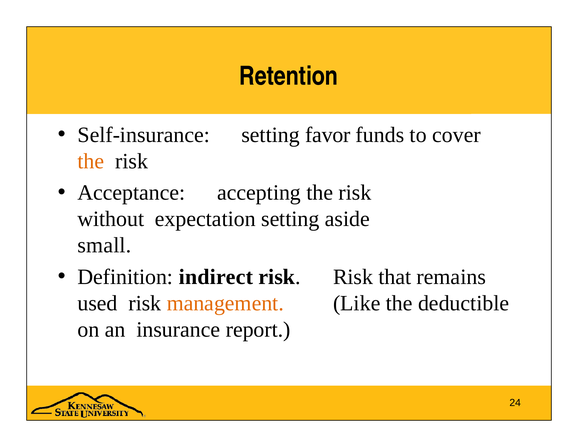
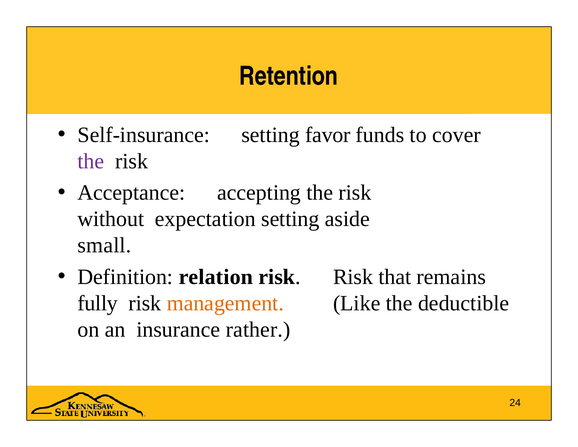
the colour: orange -> purple (91, 161)
indirect: indirect -> relation (216, 277)
used: used -> fully (98, 303)
report: report -> rather (258, 329)
